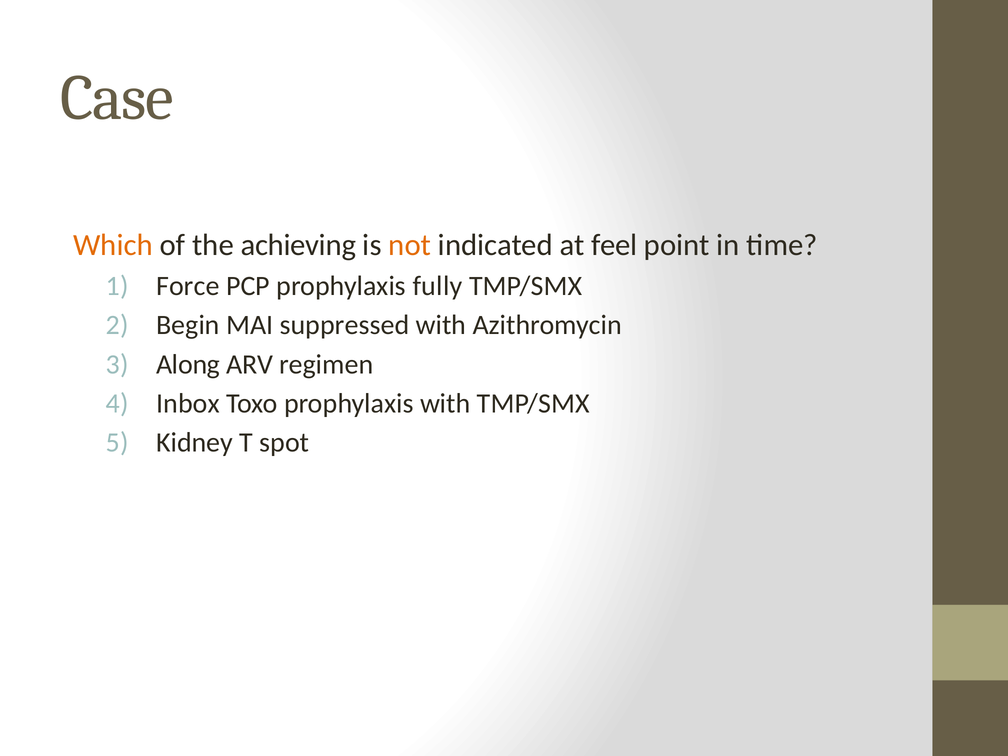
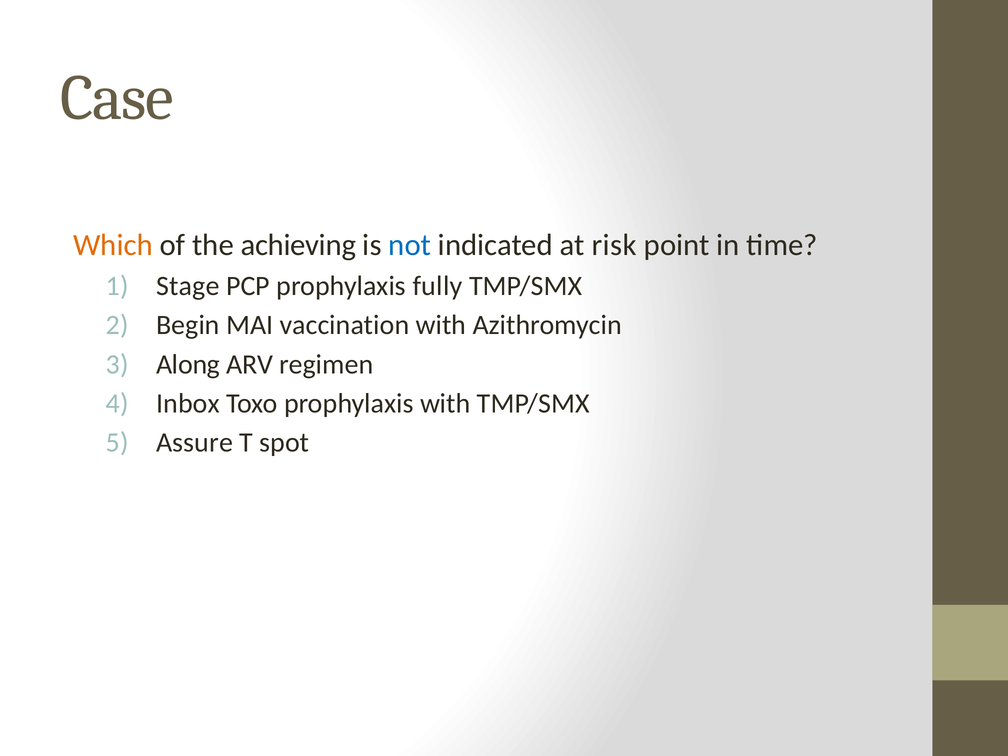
not colour: orange -> blue (410, 245)
feel: feel -> risk (614, 245)
Force: Force -> Stage (188, 286)
suppressed: suppressed -> vaccination (344, 325)
Kidney: Kidney -> Assure (195, 443)
